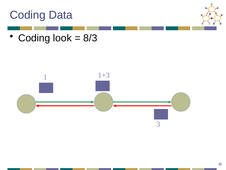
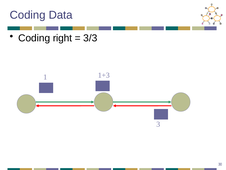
look: look -> right (62, 38)
8/3: 8/3 -> 3/3 (90, 38)
